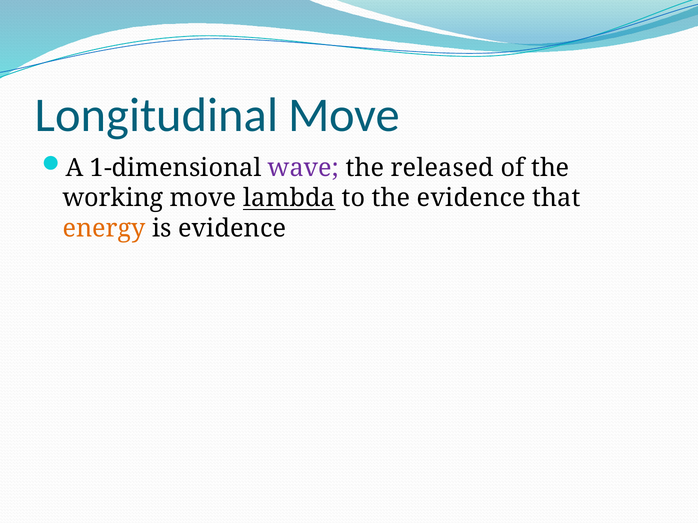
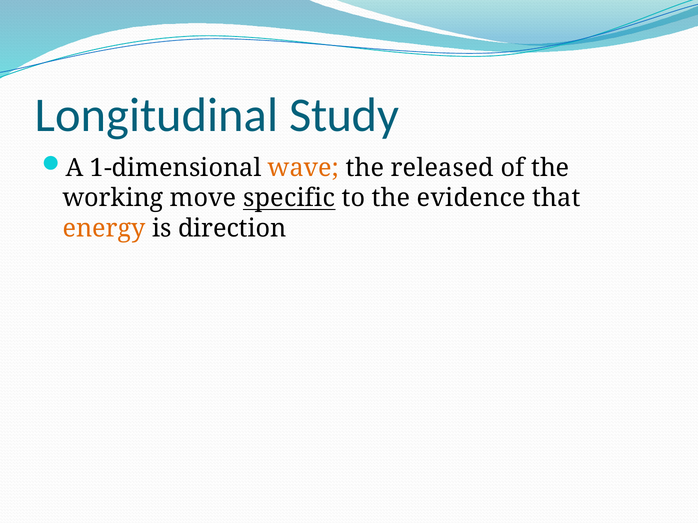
Longitudinal Move: Move -> Study (344, 115)
wave colour: purple -> orange (304, 168)
lambda: lambda -> specific (289, 198)
is evidence: evidence -> direction (232, 229)
